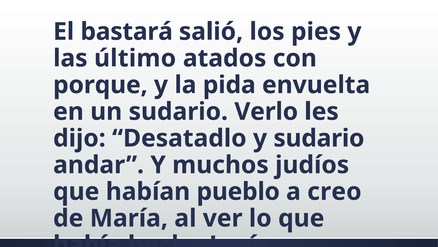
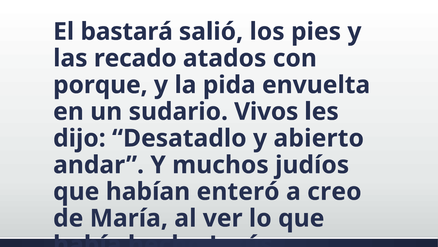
último: último -> recado (135, 58)
Verlo: Verlo -> Vivos (266, 111)
y sudario: sudario -> abierto (319, 138)
pueblo: pueblo -> enteró (238, 191)
